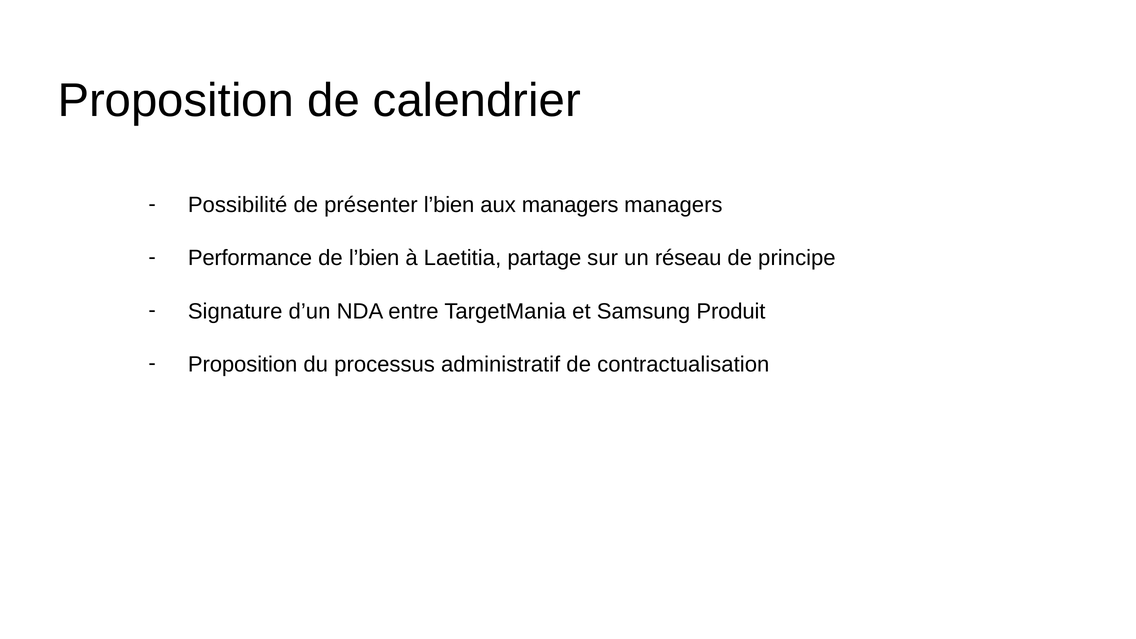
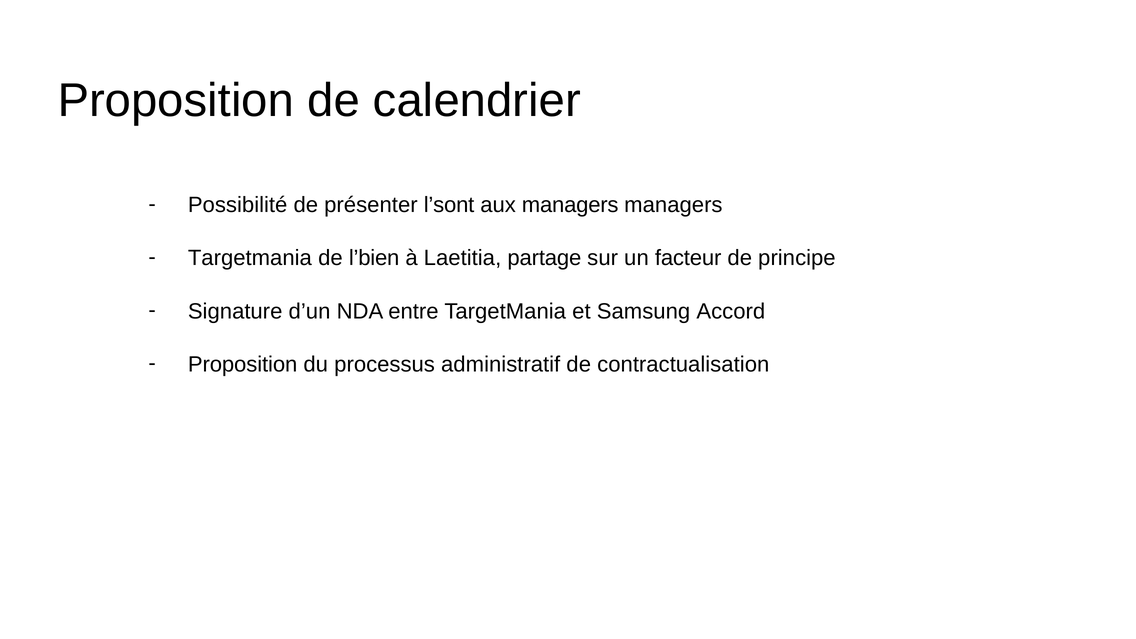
présenter l’bien: l’bien -> l’sont (449, 205)
Performance: Performance -> Targetmania (250, 258)
réseau: réseau -> facteur (688, 258)
Produit: Produit -> Accord (731, 311)
